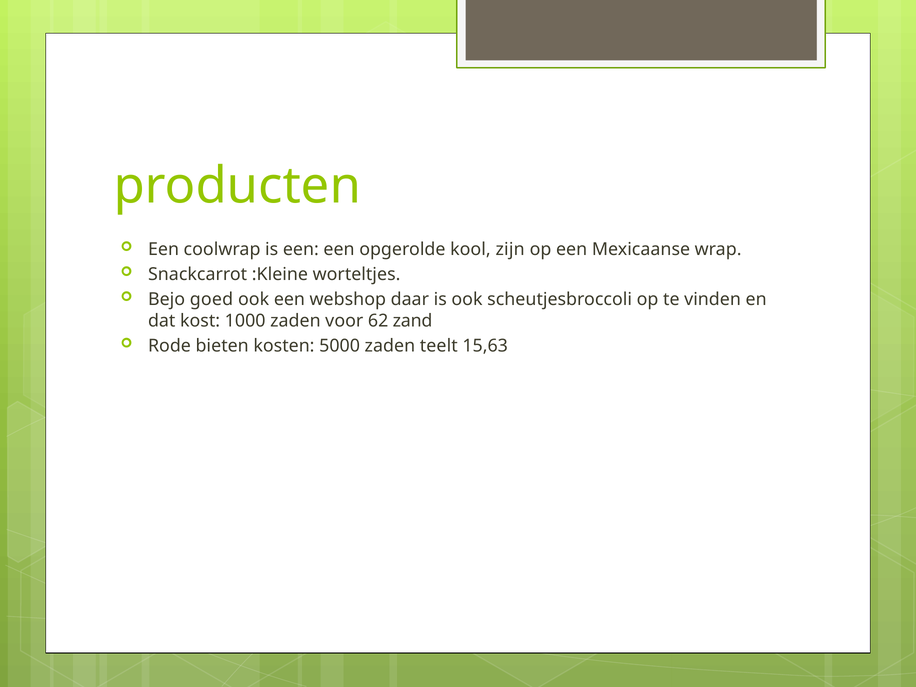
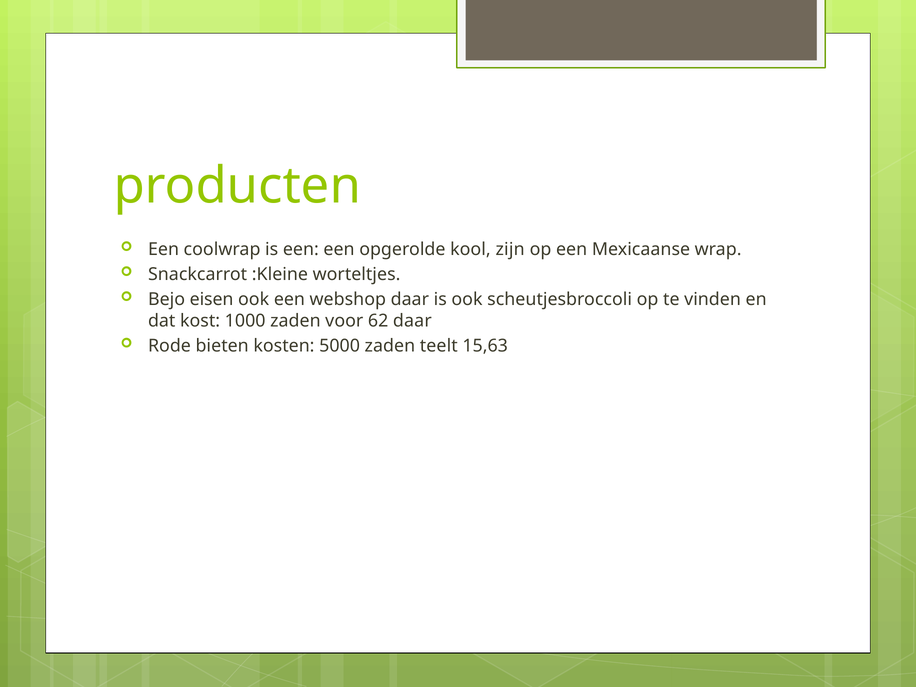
goed: goed -> eisen (212, 299)
62 zand: zand -> daar (412, 321)
